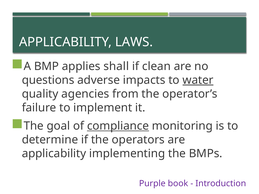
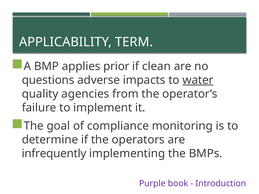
LAWS: LAWS -> TERM (134, 42)
shall: shall -> prior (116, 66)
compliance underline: present -> none (118, 126)
applicability: applicability -> infrequently (54, 154)
